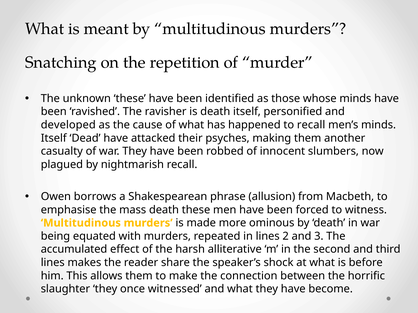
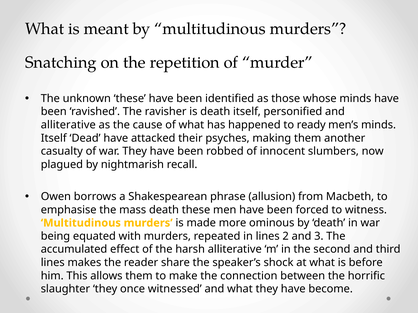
developed: developed -> alliterative (68, 125)
to recall: recall -> ready (311, 125)
